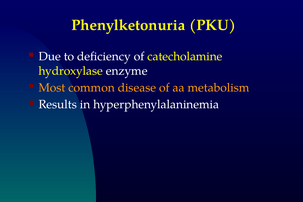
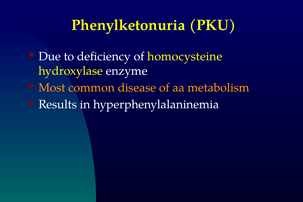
catecholamine: catecholamine -> homocysteine (185, 57)
